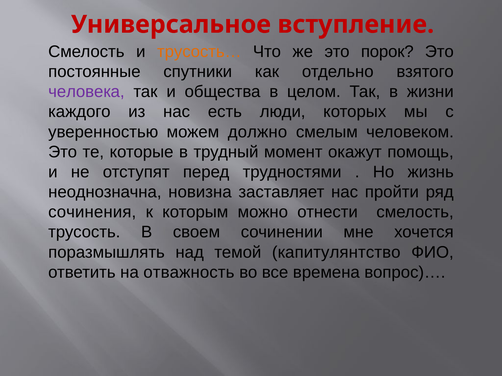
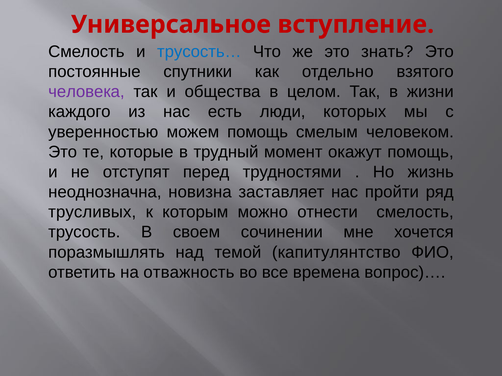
трусость… colour: orange -> blue (199, 52)
порок: порок -> знать (387, 52)
можем должно: должно -> помощь (258, 132)
сочинения: сочинения -> трусливых (92, 212)
